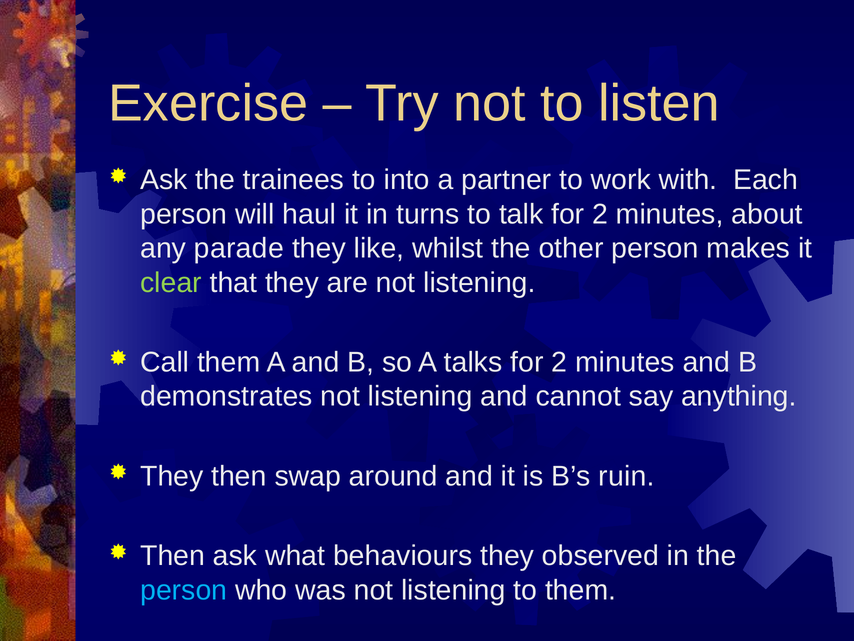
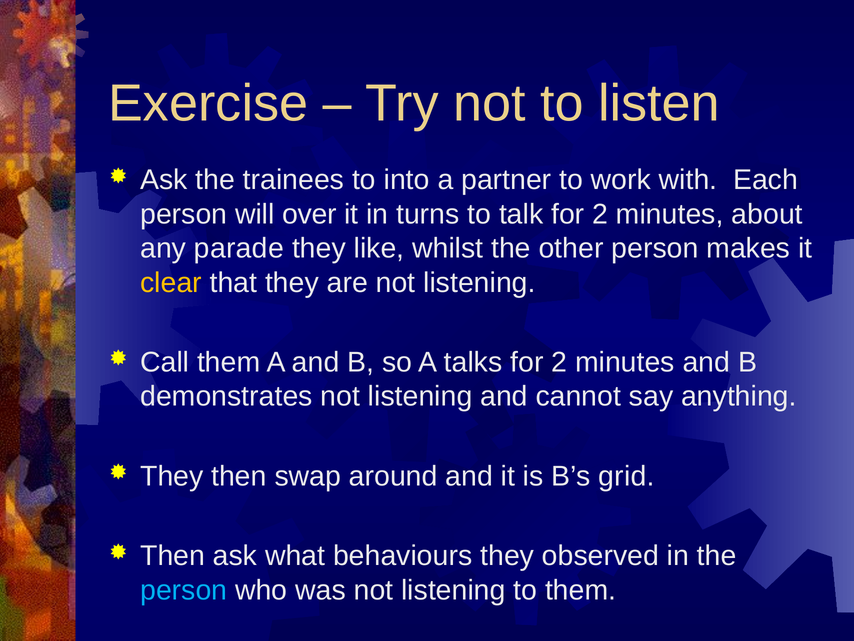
haul: haul -> over (309, 214)
clear colour: light green -> yellow (171, 282)
ruin: ruin -> grid (627, 476)
